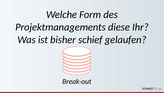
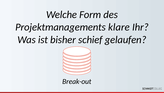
diese: diese -> klare (119, 27)
